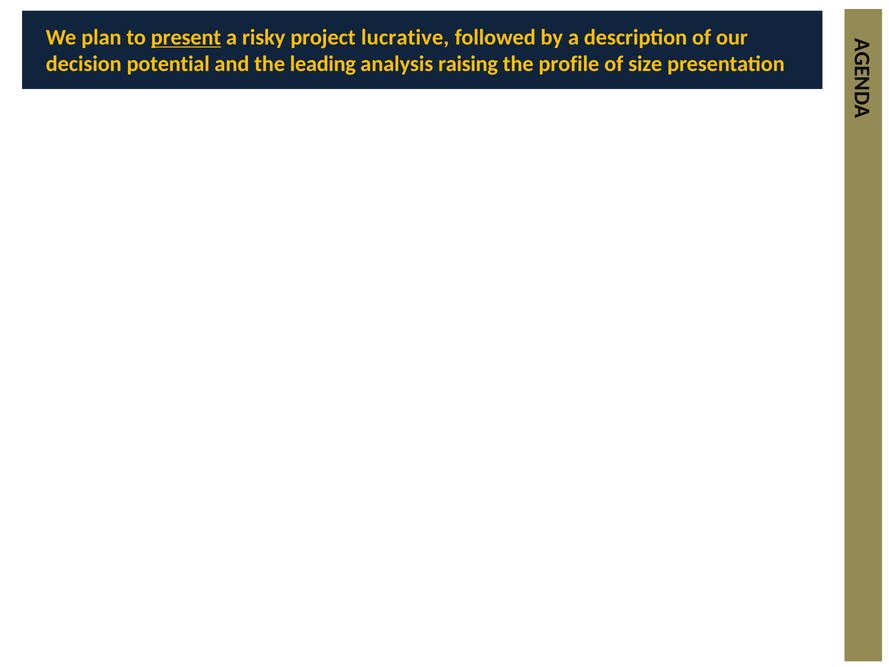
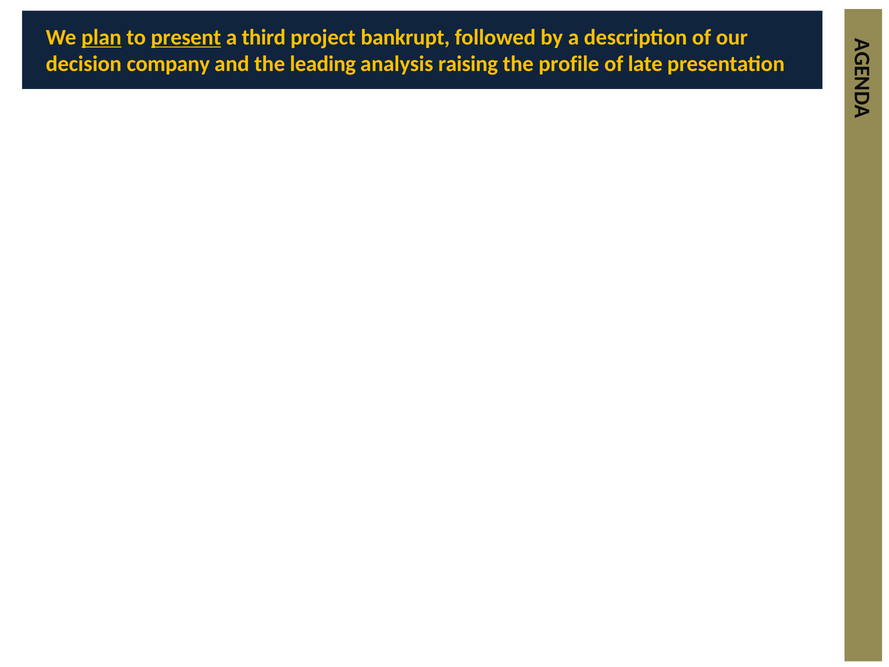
plan underline: none -> present (101, 37)
risky: risky -> third (264, 37)
lucrative: lucrative -> bankrupt (405, 37)
potential: potential -> company (168, 64)
size: size -> late (645, 64)
